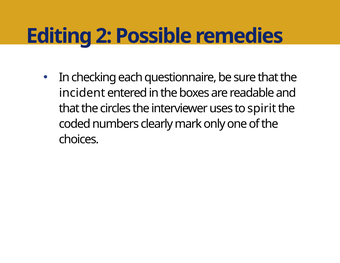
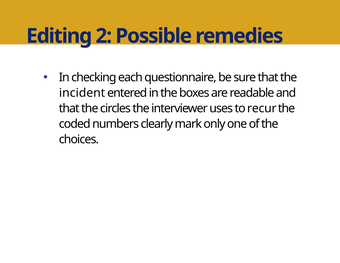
spirit: spirit -> recur (262, 108)
